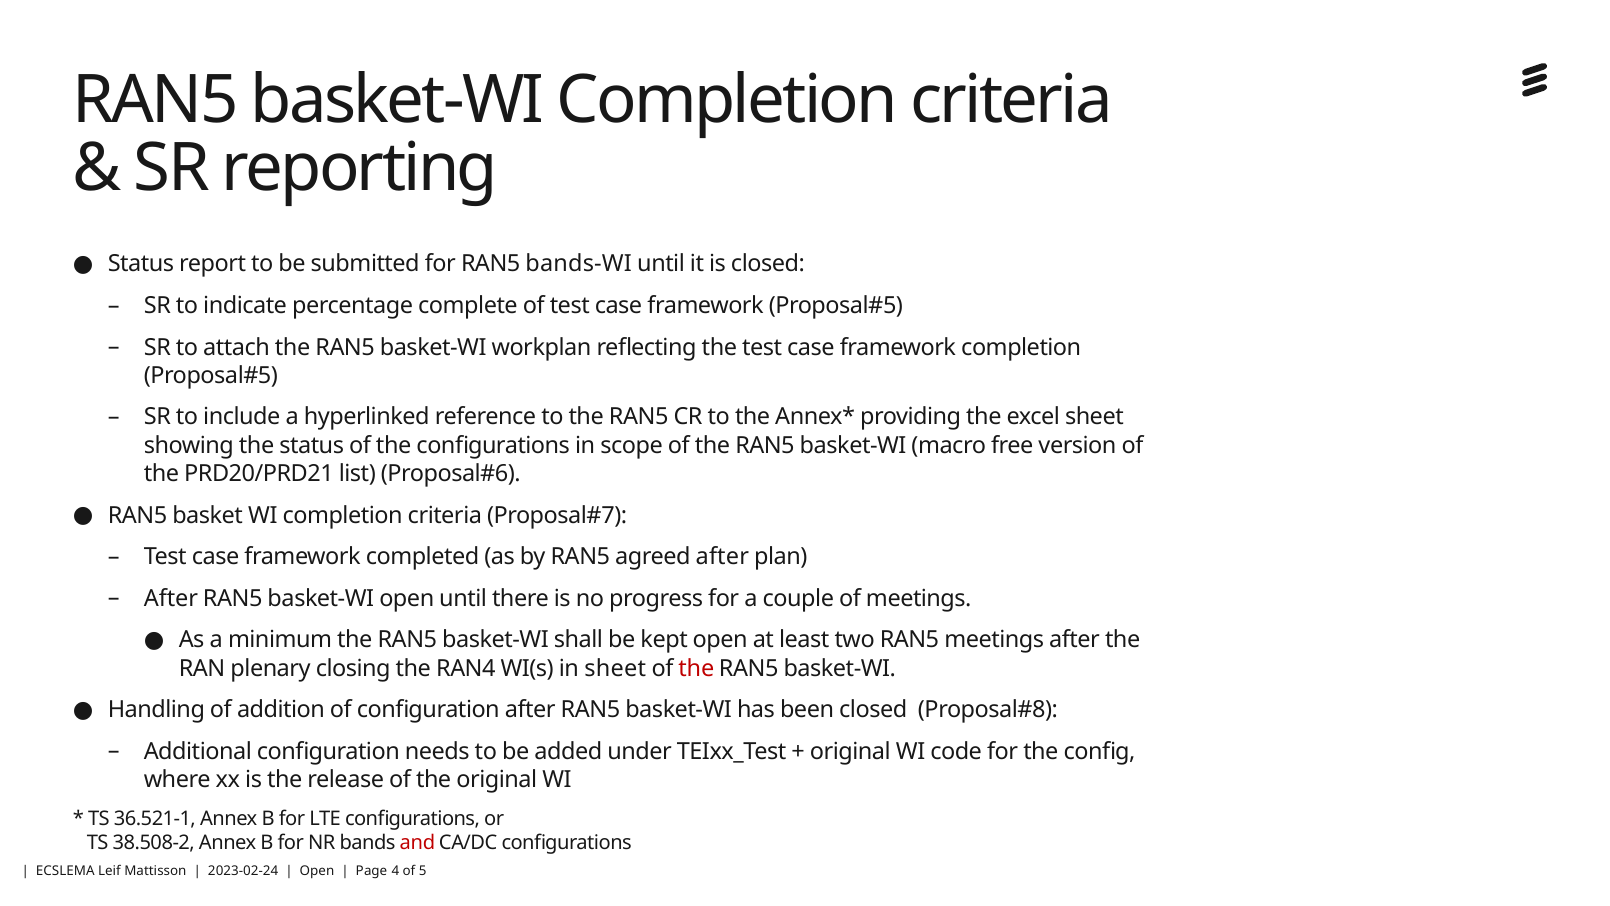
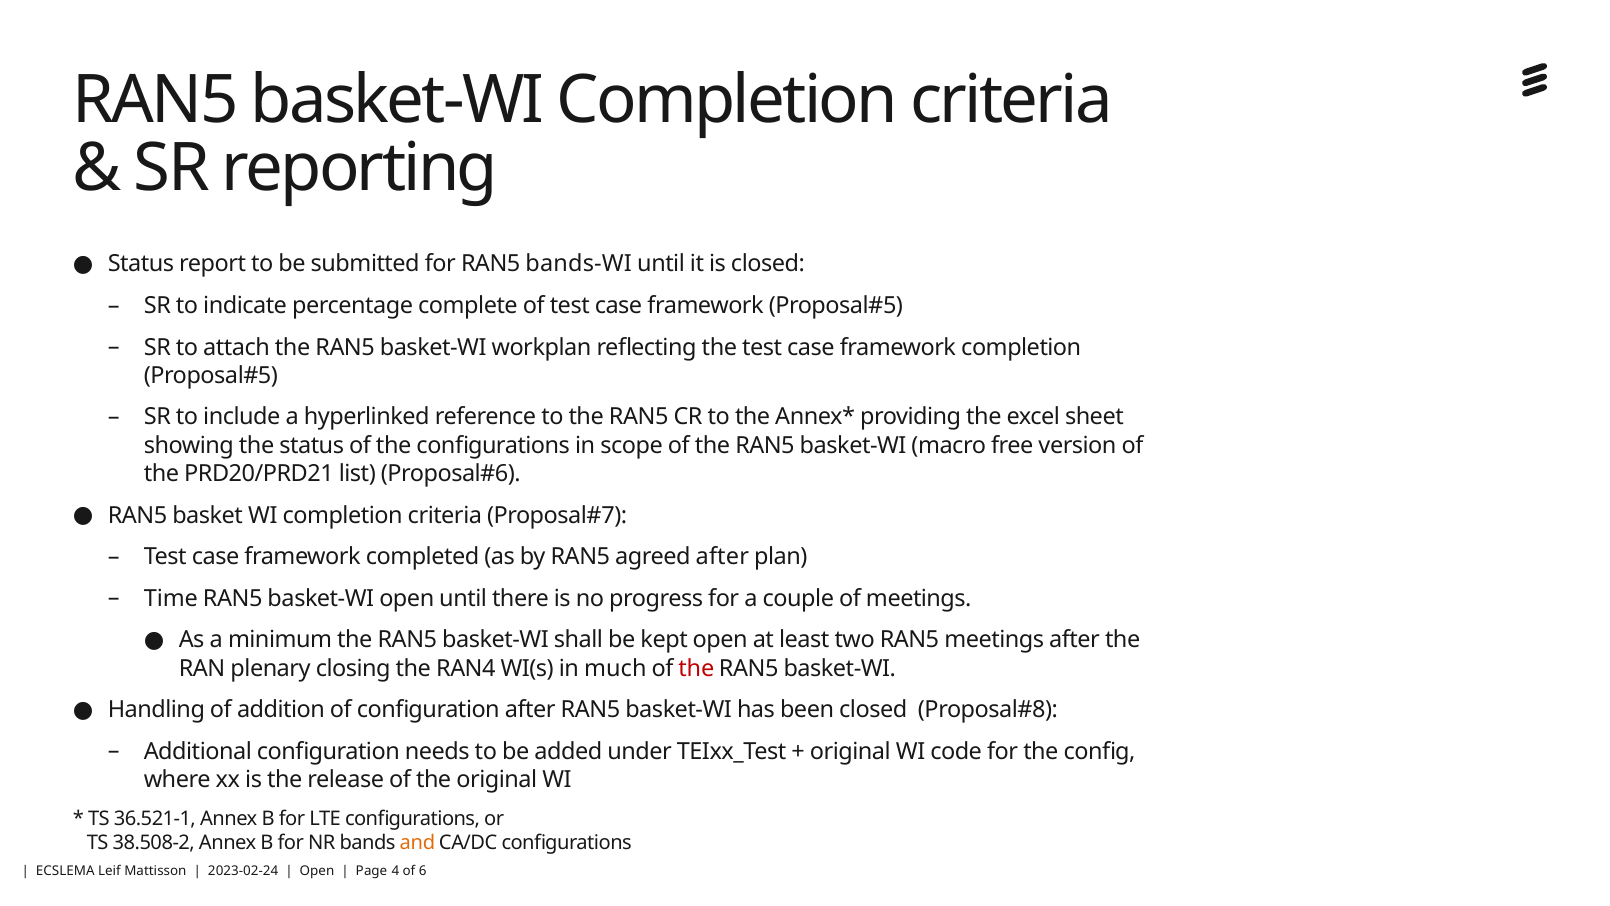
After: After -> Time (171, 598)
in sheet: sheet -> much (615, 668)
and colour: red -> orange (417, 843)
5: 5 -> 6 (423, 871)
